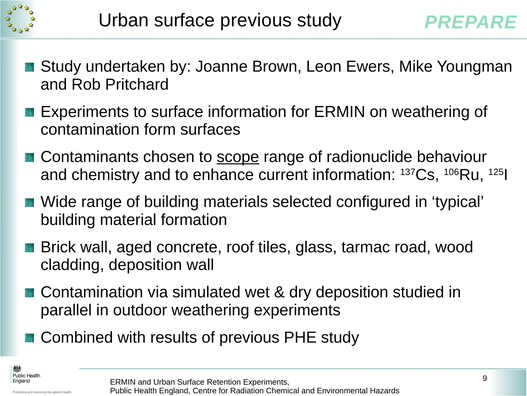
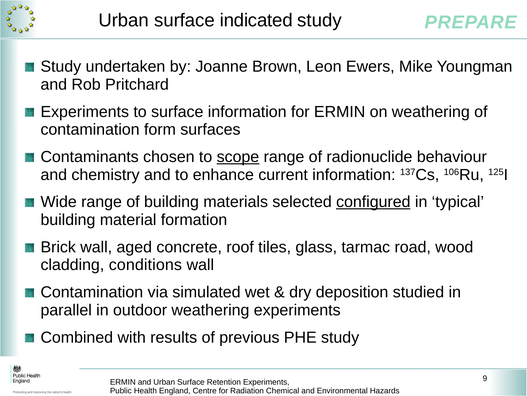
surface previous: previous -> indicated (256, 20)
configured underline: none -> present (373, 202)
cladding deposition: deposition -> conditions (145, 264)
